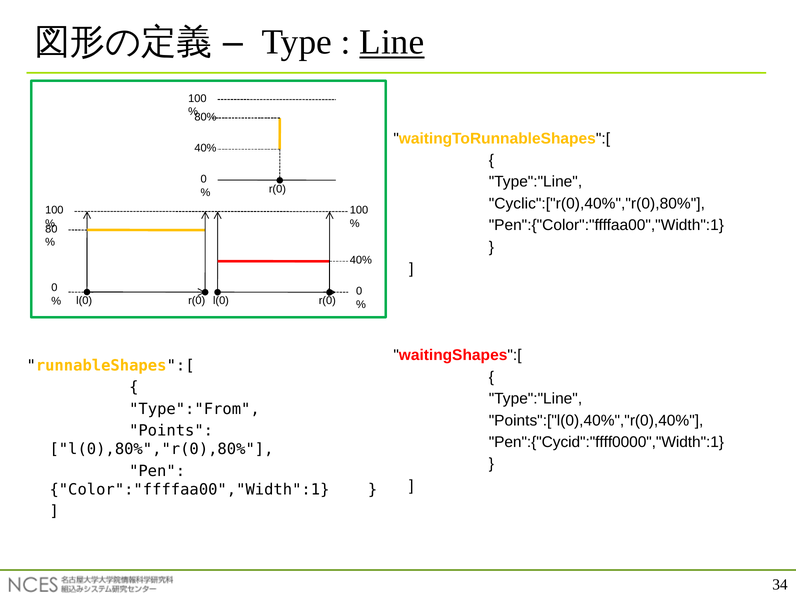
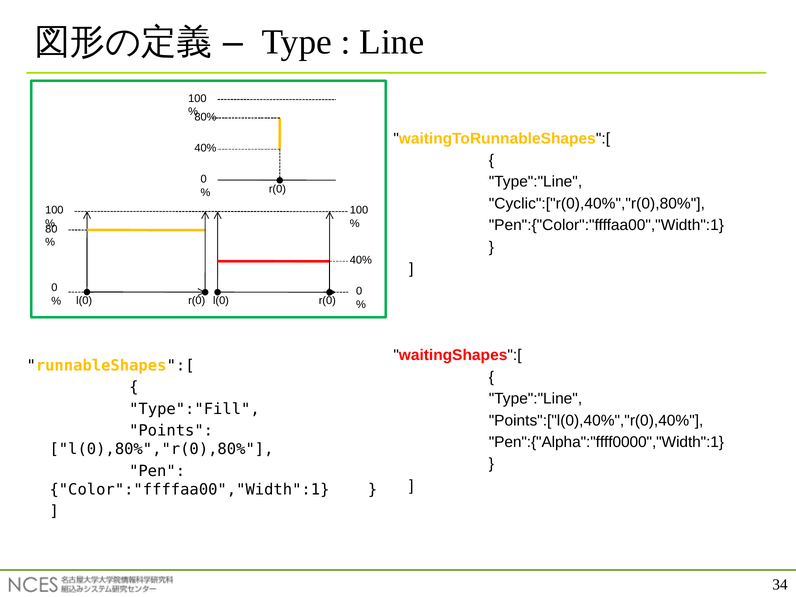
Line underline: present -> none (392, 42)
Type":"From: Type":"From -> Type":"Fill (194, 409)
Pen":{"Cycid":"ffff0000","Width":1: Pen":{"Cycid":"ffff0000","Width":1 -> Pen":{"Alpha":"ffff0000","Width":1 (606, 442)
